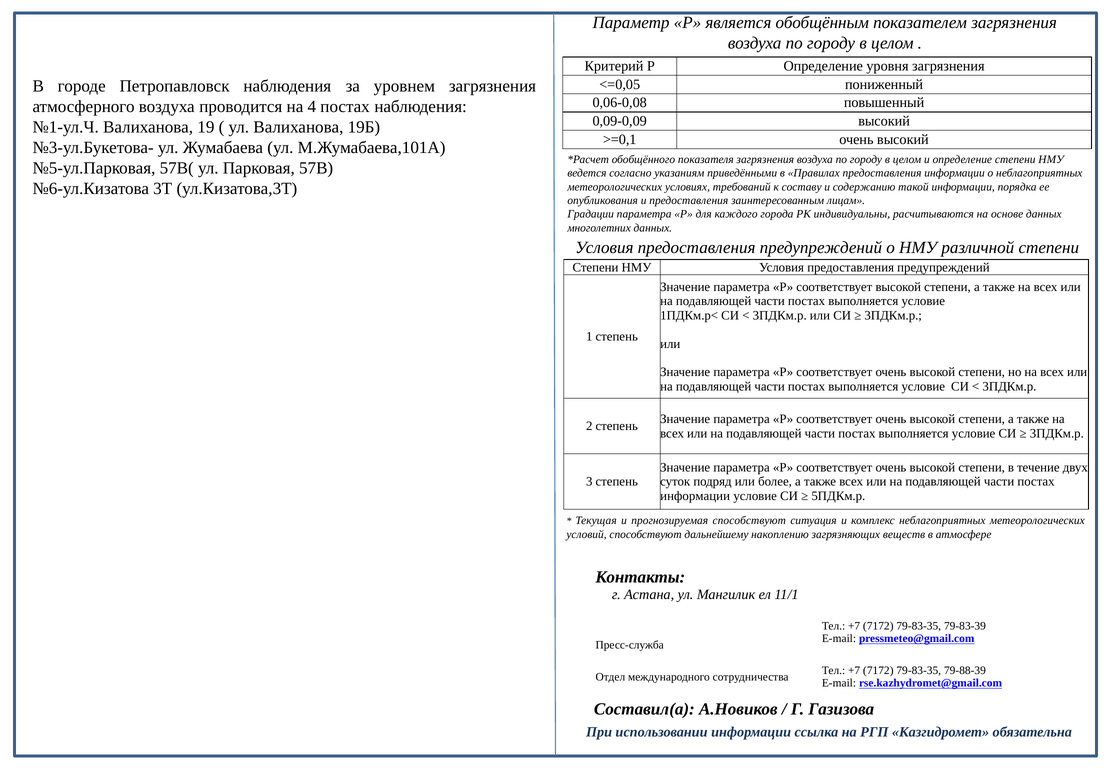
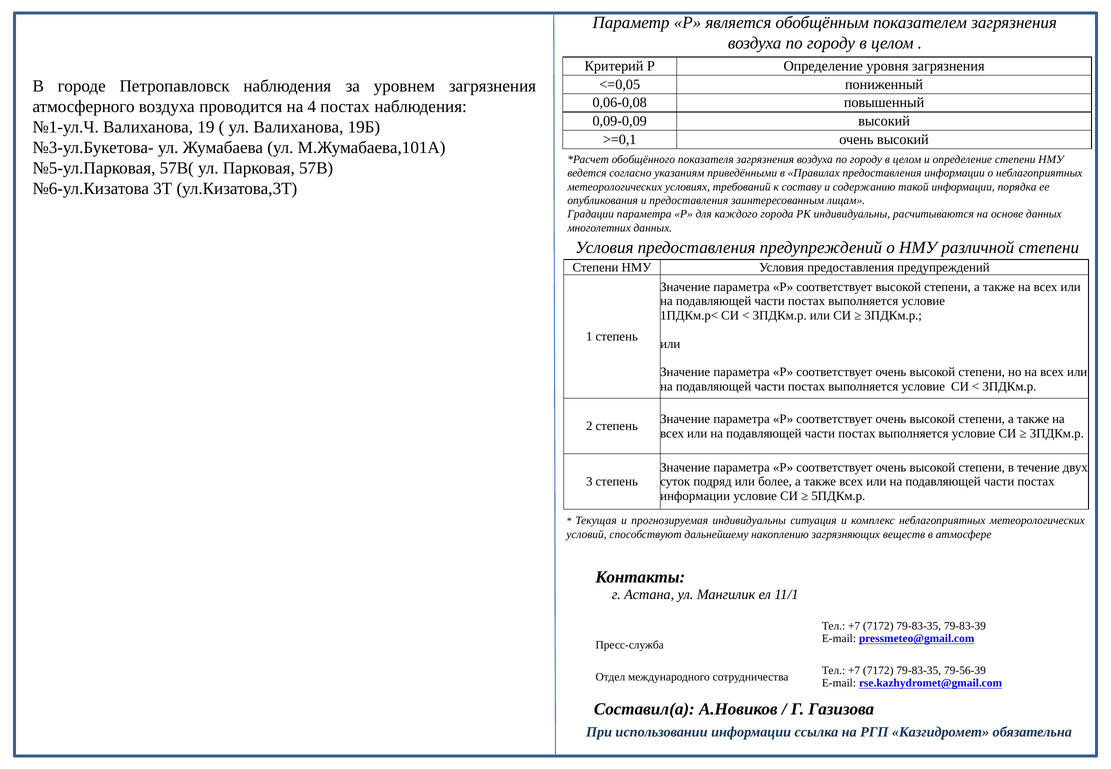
прогнозируемая способствуют: способствуют -> индивидуальны (749, 521)
79-88-39: 79-88-39 -> 79-56-39 (965, 671)
